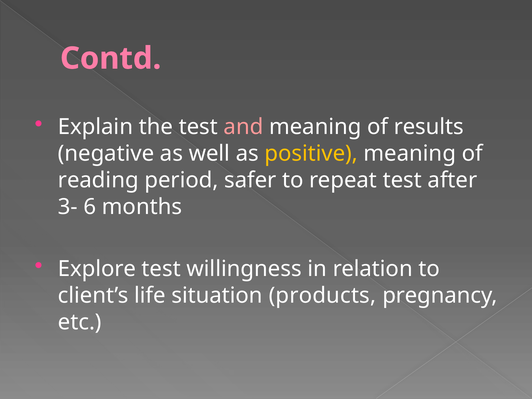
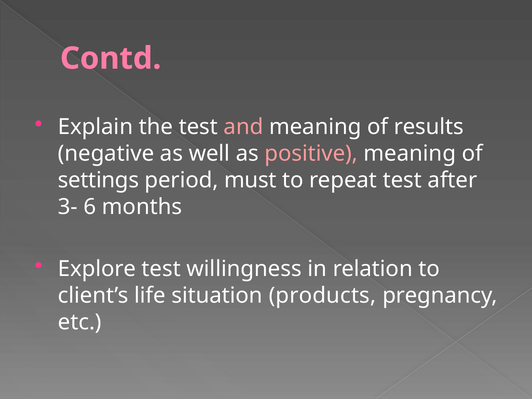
positive colour: yellow -> pink (311, 154)
reading: reading -> settings (98, 180)
safer: safer -> must (250, 180)
